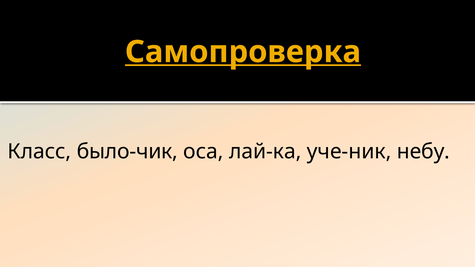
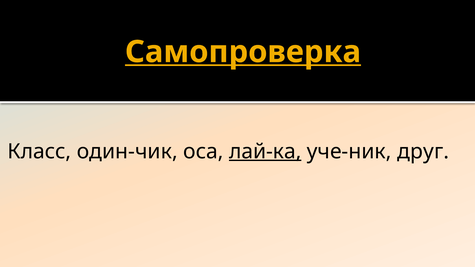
было-чик: было-чик -> один-чик (127, 151)
лай-ка underline: none -> present (265, 151)
небу: небу -> друг (423, 151)
